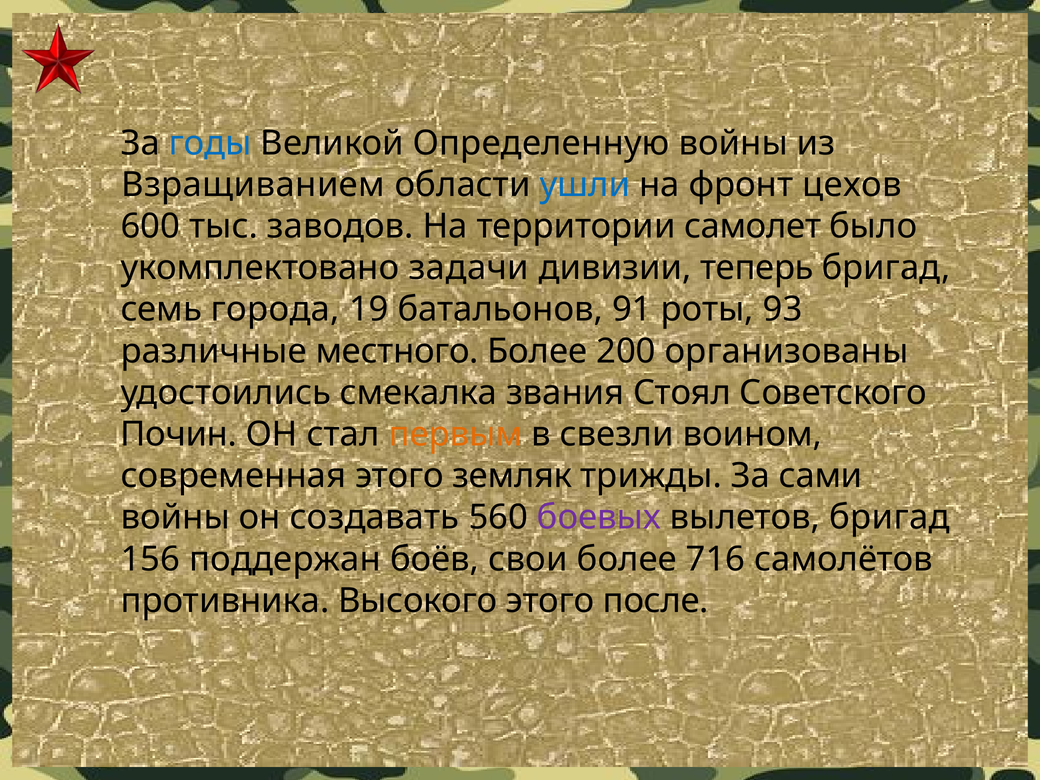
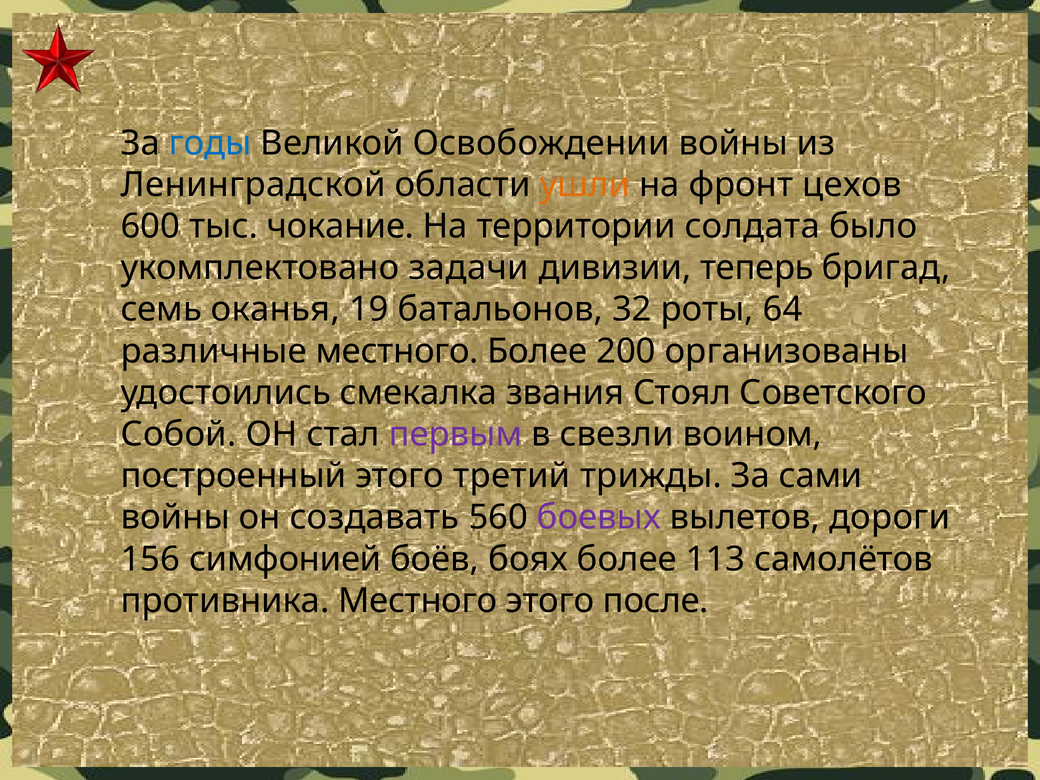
Определенную: Определенную -> Освобождении (541, 143)
Взращиванием: Взращиванием -> Ленинградской (253, 185)
ушли colour: blue -> orange (585, 185)
заводов: заводов -> чокание (340, 226)
самолет: самолет -> солдата (752, 226)
города: города -> оканья (275, 310)
91: 91 -> 32 (632, 310)
93: 93 -> 64 (783, 310)
Почин: Почин -> Собой (179, 434)
первым colour: orange -> purple (455, 434)
современная: современная -> построенный (234, 476)
земляк: земляк -> третий (512, 476)
вылетов бригад: бригад -> дороги (890, 518)
поддержан: поддержан -> симфонией (285, 559)
свои: свои -> боях (528, 559)
716: 716 -> 113 (715, 559)
противника Высокого: Высокого -> Местного (418, 601)
